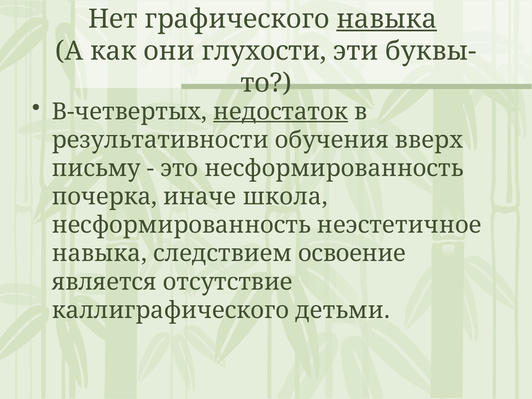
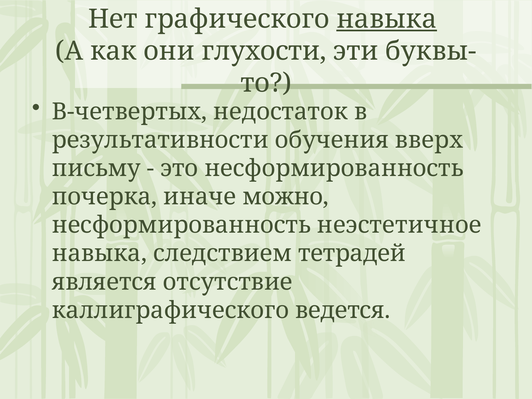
недостаток underline: present -> none (281, 112)
школа: школа -> можно (286, 197)
освоение: освоение -> тетрадей (352, 254)
детьми: детьми -> ведется (343, 310)
